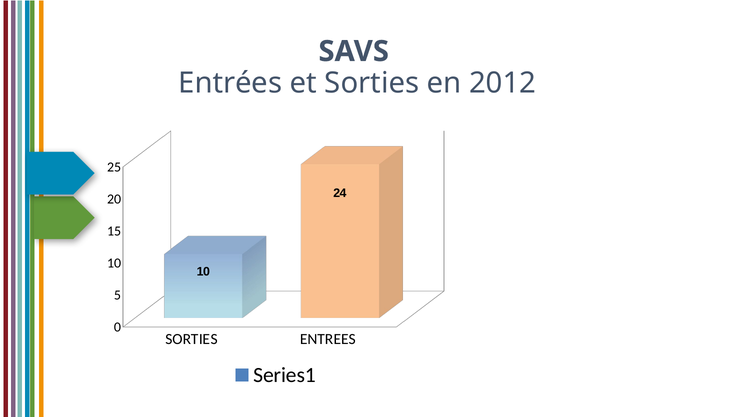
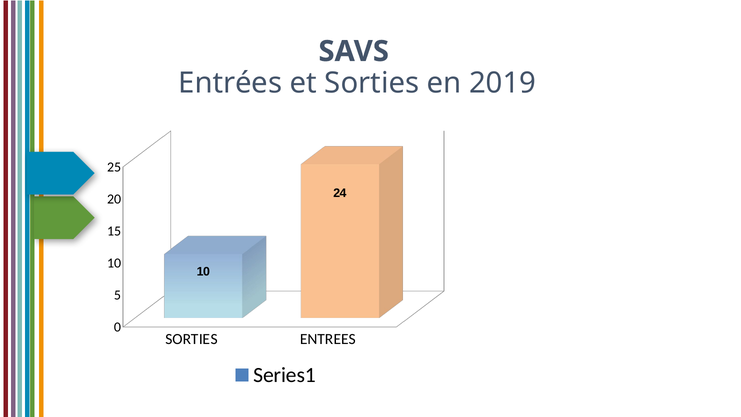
2012: 2012 -> 2019 (503, 83)
